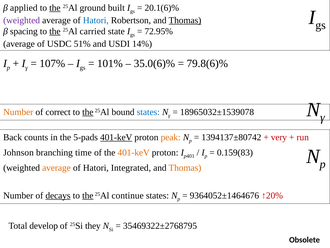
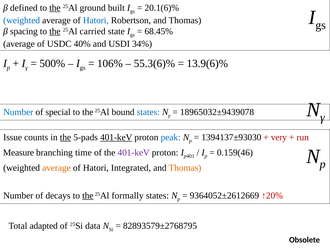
applied: applied -> defined (24, 8)
weighted colour: purple -> blue (22, 20)
Thomas underline: present -> none (185, 20)
72.95%: 72.95% -> 68.45% (159, 31)
51%: 51% -> 40% (82, 44)
14%: 14% -> 34% (142, 44)
107%: 107% -> 500% (52, 63)
101%: 101% -> 106% (110, 63)
35.0(6)%: 35.0(6)% -> 55.3(6)% (154, 63)
79.8(6)%: 79.8(6)% -> 13.9(6)% (207, 63)
Number colour: orange -> blue (18, 112)
correct: correct -> special (58, 112)
the underline: present -> none (88, 112)
18965032±1539078: 18965032±1539078 -> 18965032±9439078 (217, 112)
Back: Back -> Issue (13, 137)
the underline: none -> present (66, 137)
peak colour: orange -> blue (171, 137)
1394137±80742: 1394137±80742 -> 1394137±93030 (231, 137)
Johnson: Johnson -> Measure (19, 152)
401-keV colour: orange -> purple (134, 152)
0.159(83: 0.159(83 -> 0.159(46 (235, 152)
decays underline: present -> none (58, 195)
continue: continue -> formally (128, 195)
9364052±1464676: 9364052±1464676 -> 9364052±2612669 (224, 195)
develop: develop -> adapted (44, 225)
they: they -> data (93, 225)
35469322±2768795: 35469322±2768795 -> 82893579±2768795 (160, 225)
